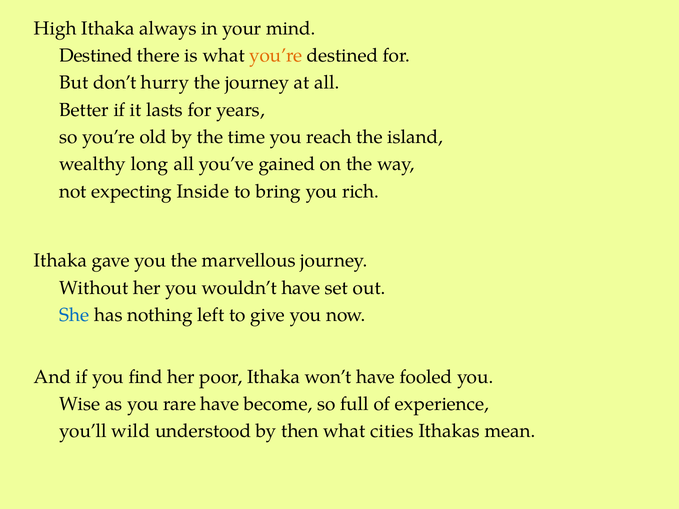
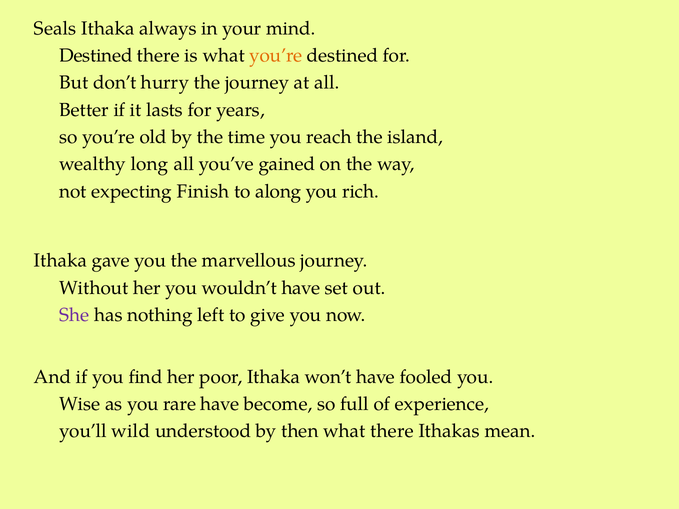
High: High -> Seals (55, 28)
Inside: Inside -> Finish (203, 191)
bring: bring -> along (278, 191)
She colour: blue -> purple (74, 315)
what cities: cities -> there (392, 431)
